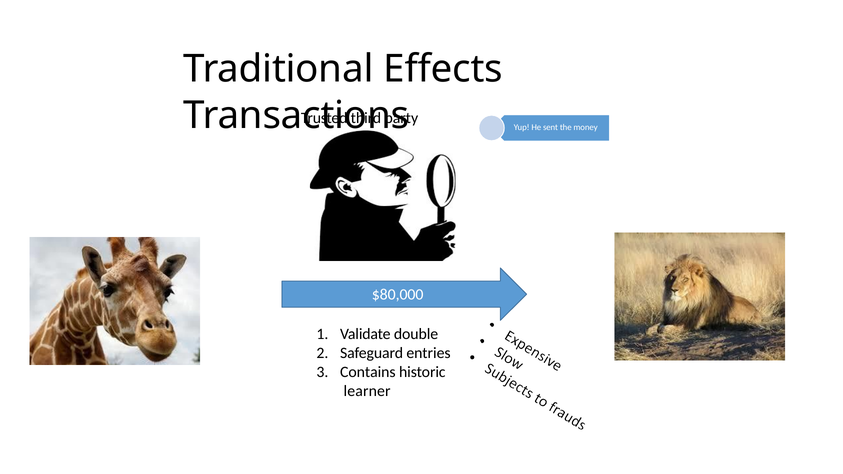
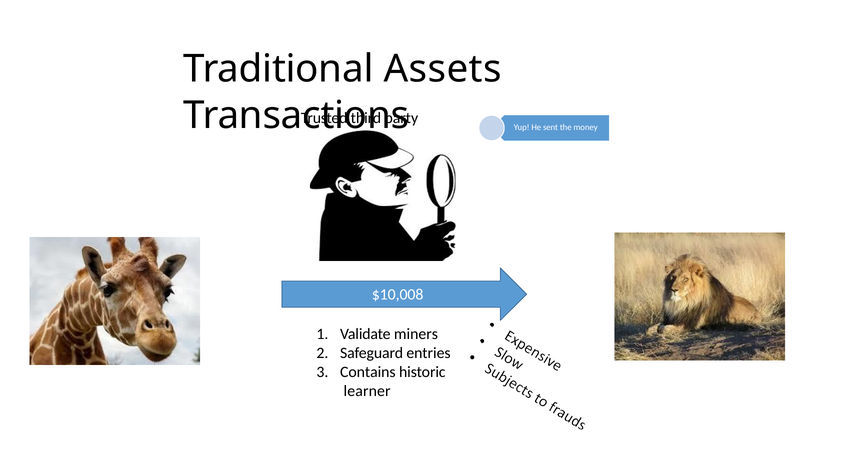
Effects: Effects -> Assets (443, 69)
$80,000: $80,000 -> $10,008 (398, 294)
double: double -> miners (416, 334)
